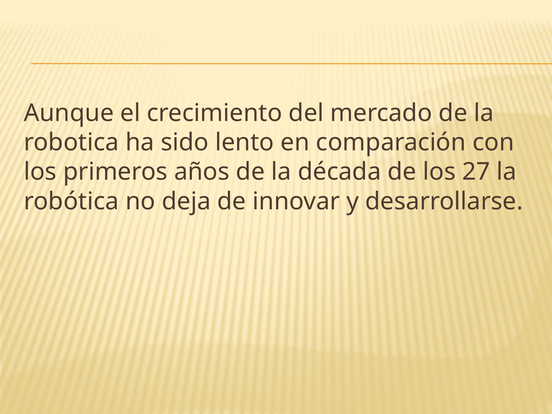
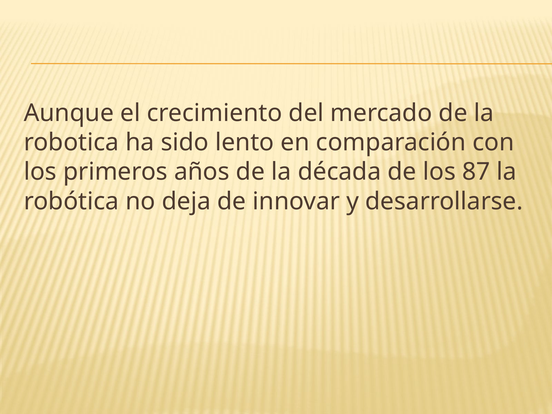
27: 27 -> 87 (476, 172)
